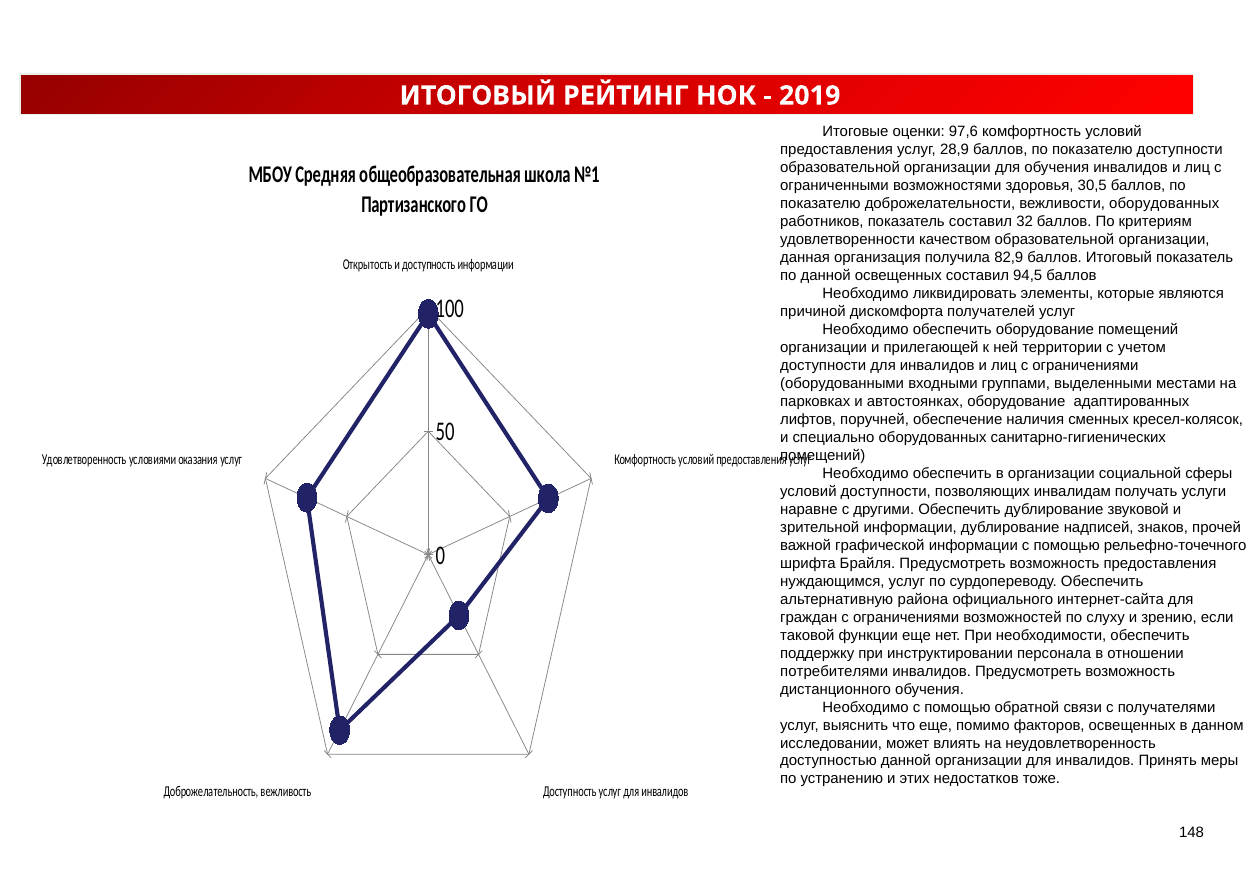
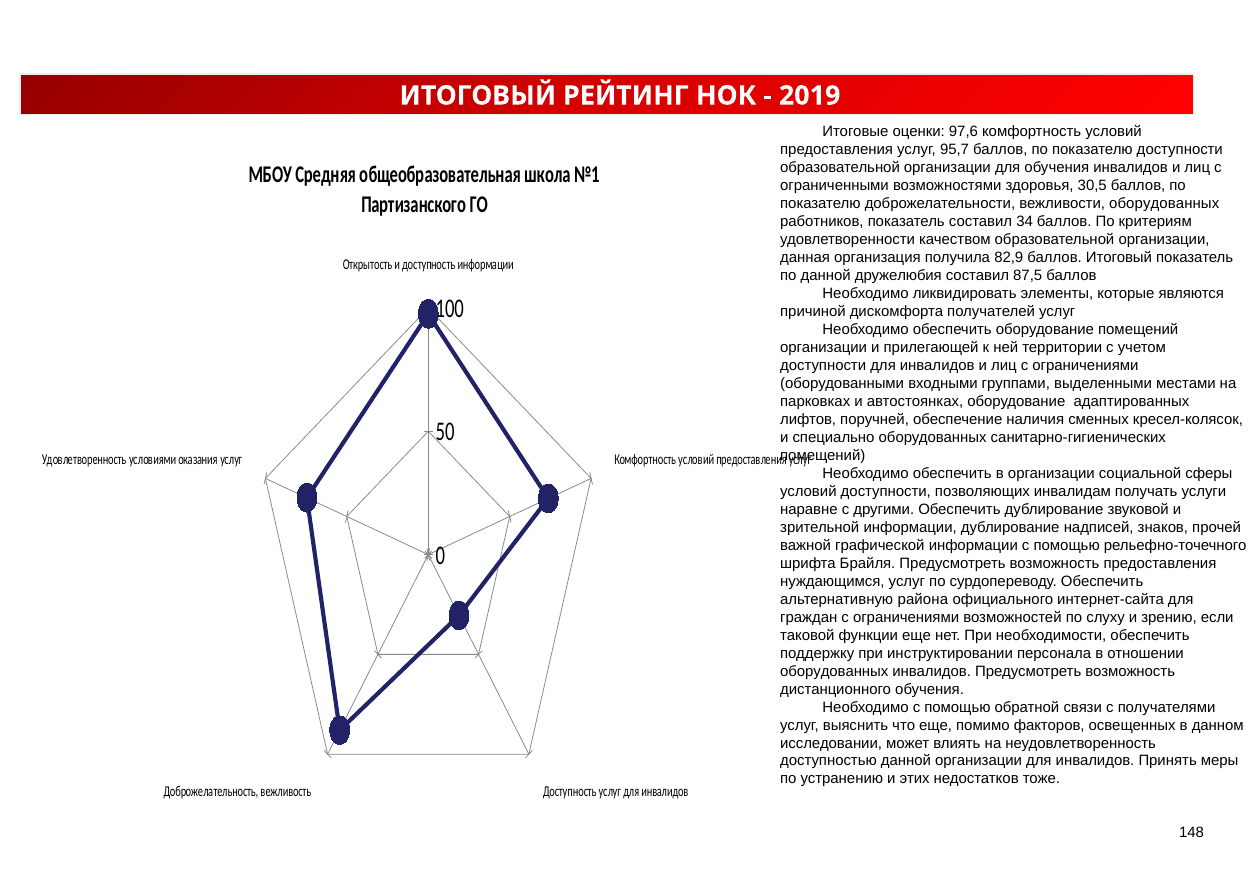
28,9: 28,9 -> 95,7 (955, 150)
32: 32 -> 34 (1025, 221)
данной освещенных: освещенных -> дружелюбия (898, 275)
94,5: 94,5 -> 87,5 (1028, 275)
потребителями: потребителями -> оборудованных (834, 671)
